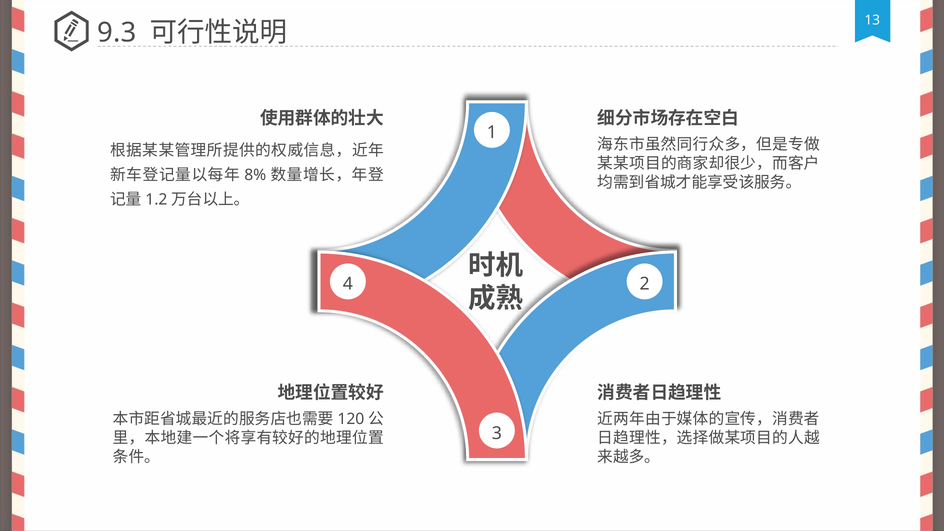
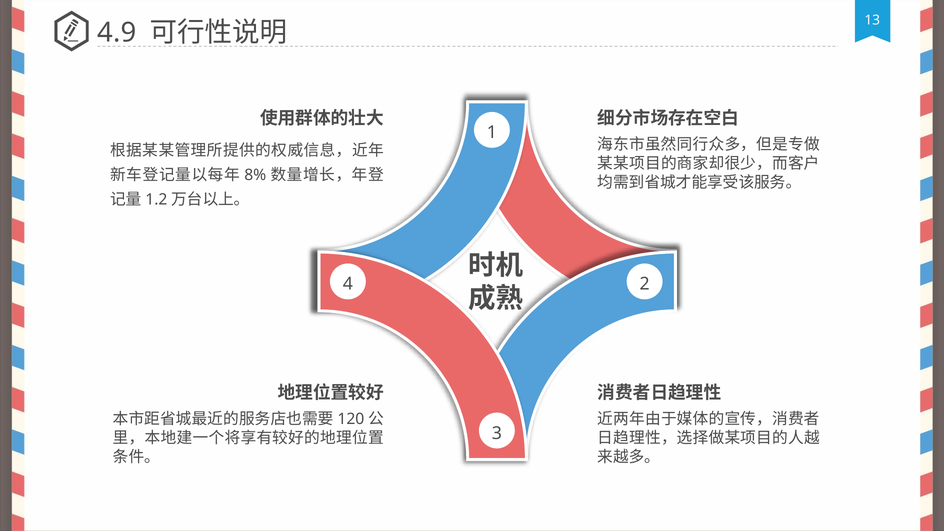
9.3: 9.3 -> 4.9 (117, 33)
